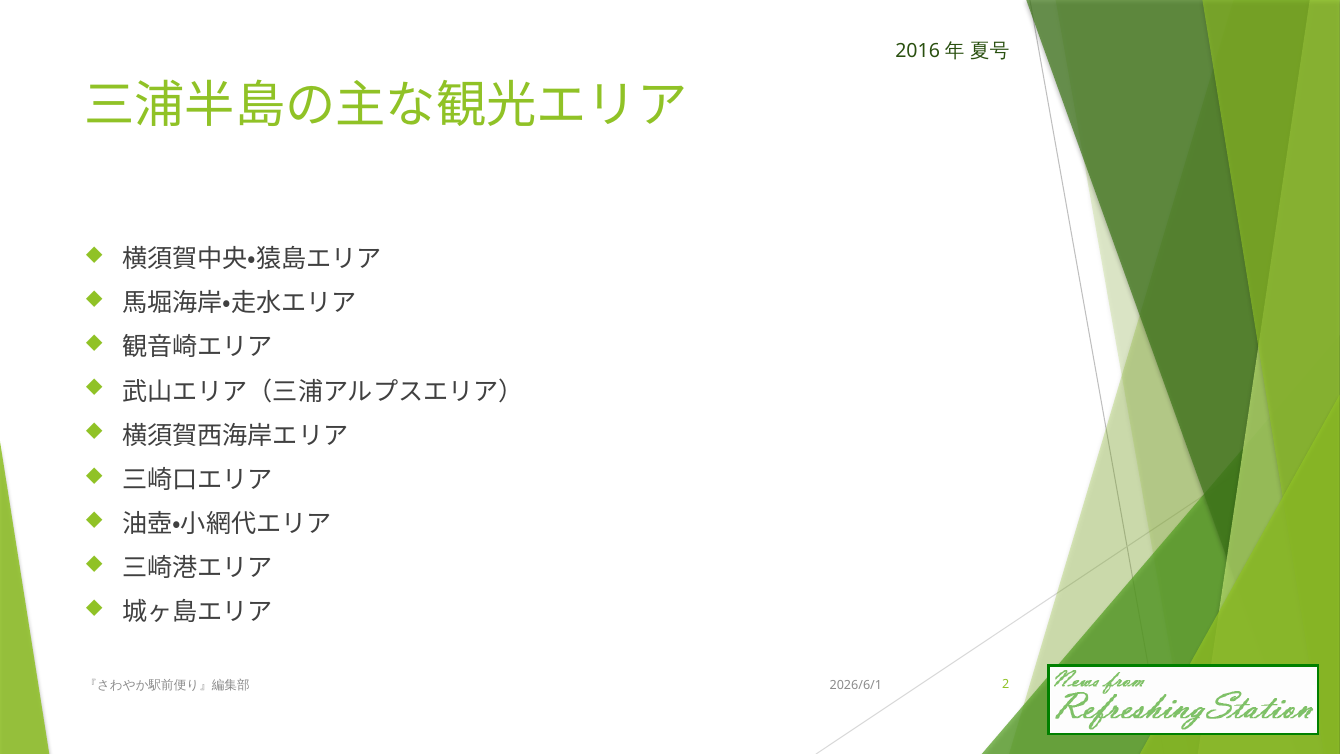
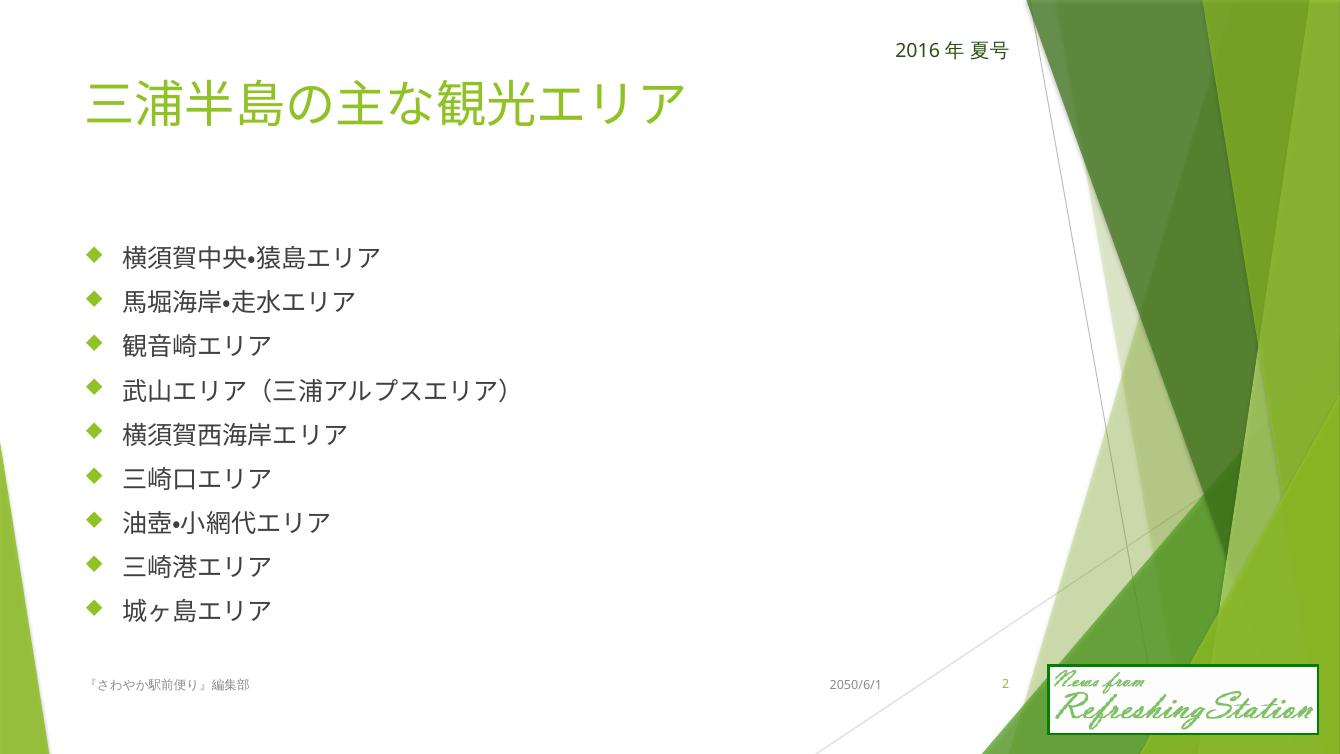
2026/6/1: 2026/6/1 -> 2050/6/1 (856, 685)
